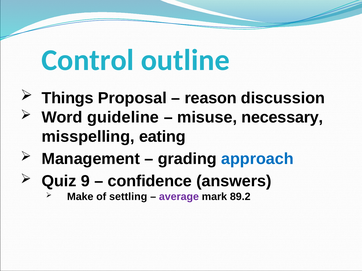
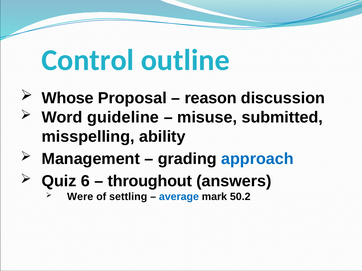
Things: Things -> Whose (68, 98)
necessary: necessary -> submitted (282, 117)
eating: eating -> ability (162, 137)
9: 9 -> 6 (85, 181)
confidence: confidence -> throughout (150, 181)
Make: Make -> Were (80, 197)
average colour: purple -> blue (179, 197)
89.2: 89.2 -> 50.2 (240, 197)
